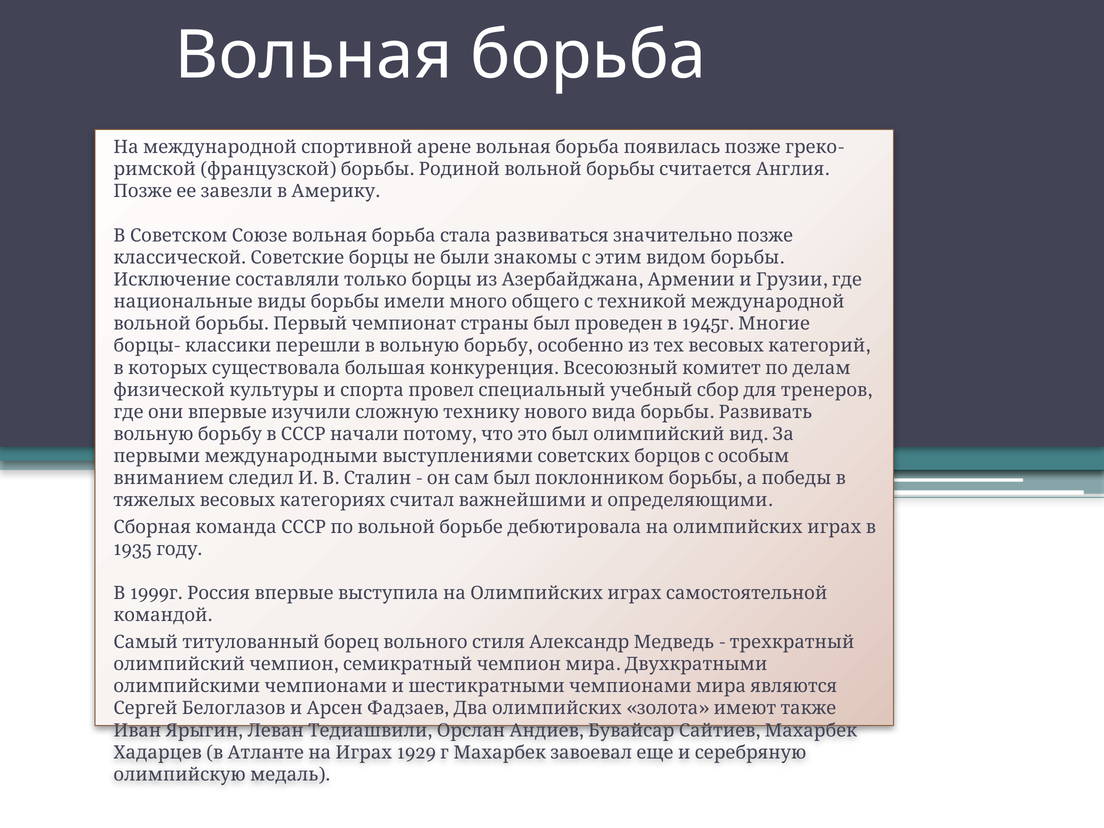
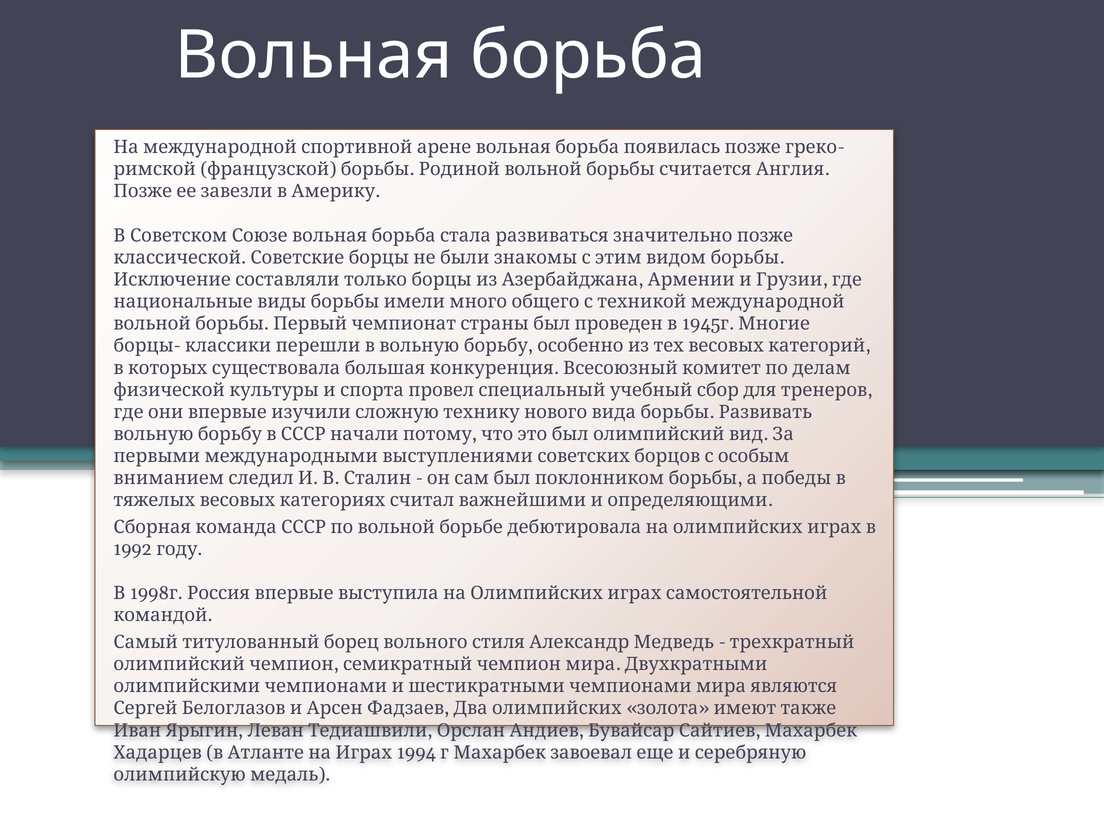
1935: 1935 -> 1992 (133, 549)
1999: 1999 -> 1998 (150, 593)
1929: 1929 -> 1994 (416, 753)
